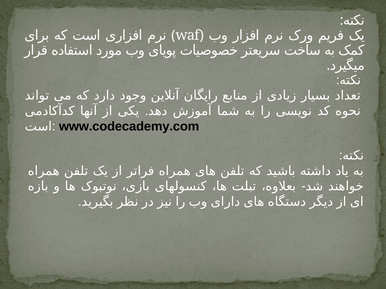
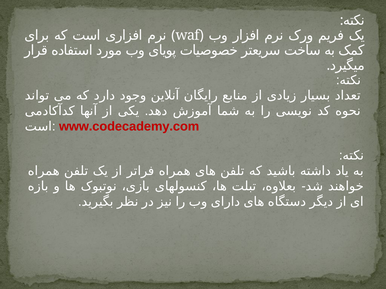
www.codecademy.com colour: black -> red (129, 127)
